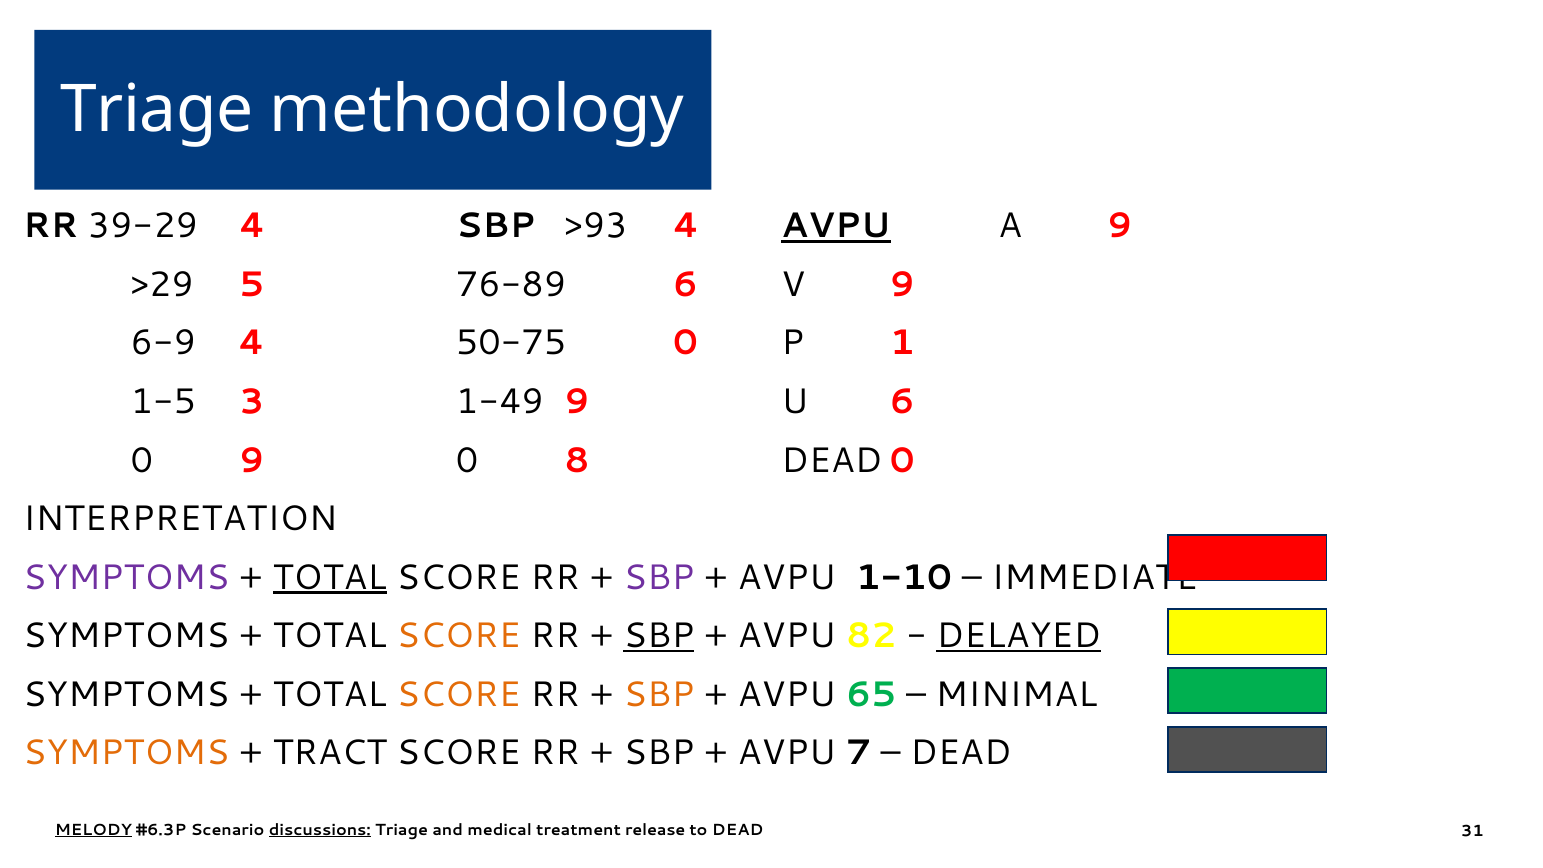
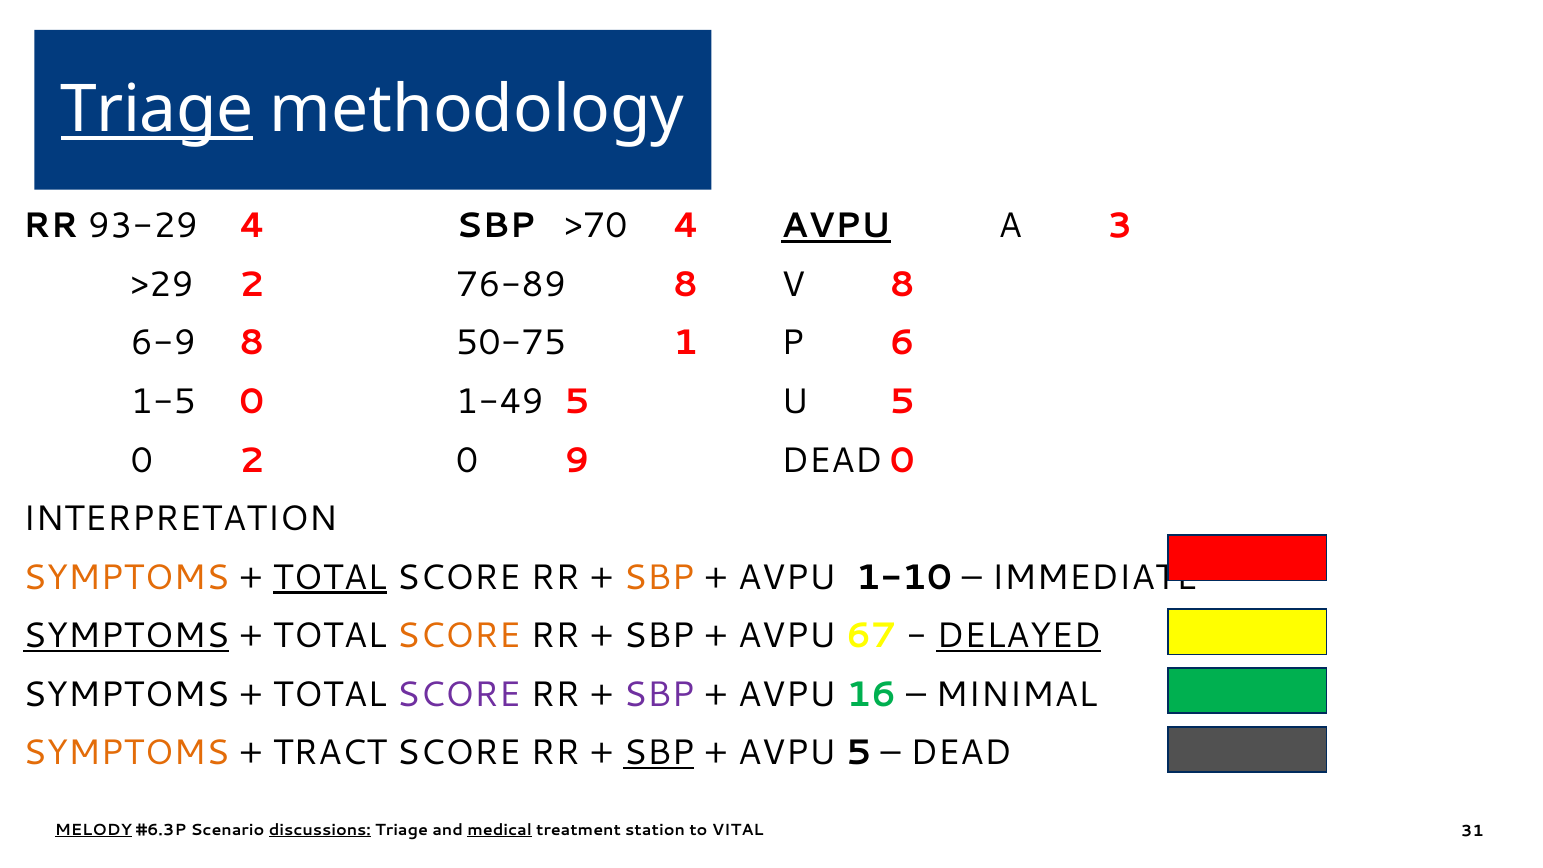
Triage underline: none -> present (157, 109)
39-29: 39-29 -> 93-29 (143, 226)
>93: >93 -> >70 (596, 226)
A 9: 9 -> 3 (1120, 226)
>29 5: 5 -> 2 (252, 285)
76-89 6: 6 -> 8 (685, 285)
V 9: 9 -> 8 (902, 285)
6-9 4: 4 -> 8 (252, 343)
50-75 0: 0 -> 1 (685, 343)
1: 1 -> 6 (902, 343)
1-5 3: 3 -> 0 (252, 402)
1-49 9: 9 -> 5 (577, 402)
U 6: 6 -> 5 (902, 402)
0 9: 9 -> 2 (252, 460)
8: 8 -> 9 (577, 460)
SYMPTOMS colour: purple -> orange (126, 577)
SBP colour: purple -> orange (659, 577)
SYMPTOMS underline: none -> present (126, 636)
SBP underline: present -> none (659, 636)
82: 82 -> 67 (871, 636)
SCORE colour: orange -> purple (459, 694)
SBP colour: orange -> purple (659, 694)
65: 65 -> 16 (871, 694)
SBP underline: none -> present (659, 753)
AVPU 7: 7 -> 5 (859, 753)
medical underline: none -> present (500, 830)
release: release -> station (655, 830)
to DEAD: DEAD -> VITAL (738, 830)
